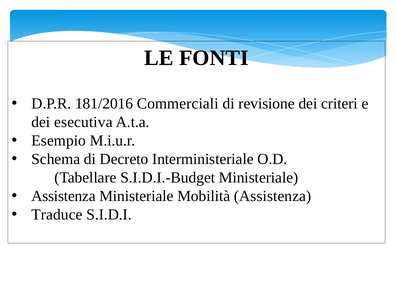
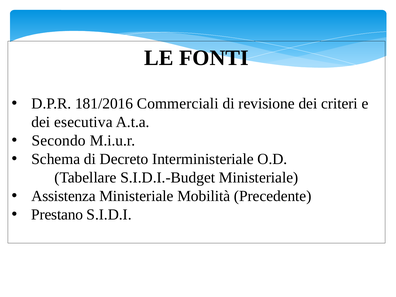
Esempio: Esempio -> Secondo (59, 141)
Mobilità Assistenza: Assistenza -> Precedente (273, 196)
Traduce: Traduce -> Prestano (57, 215)
